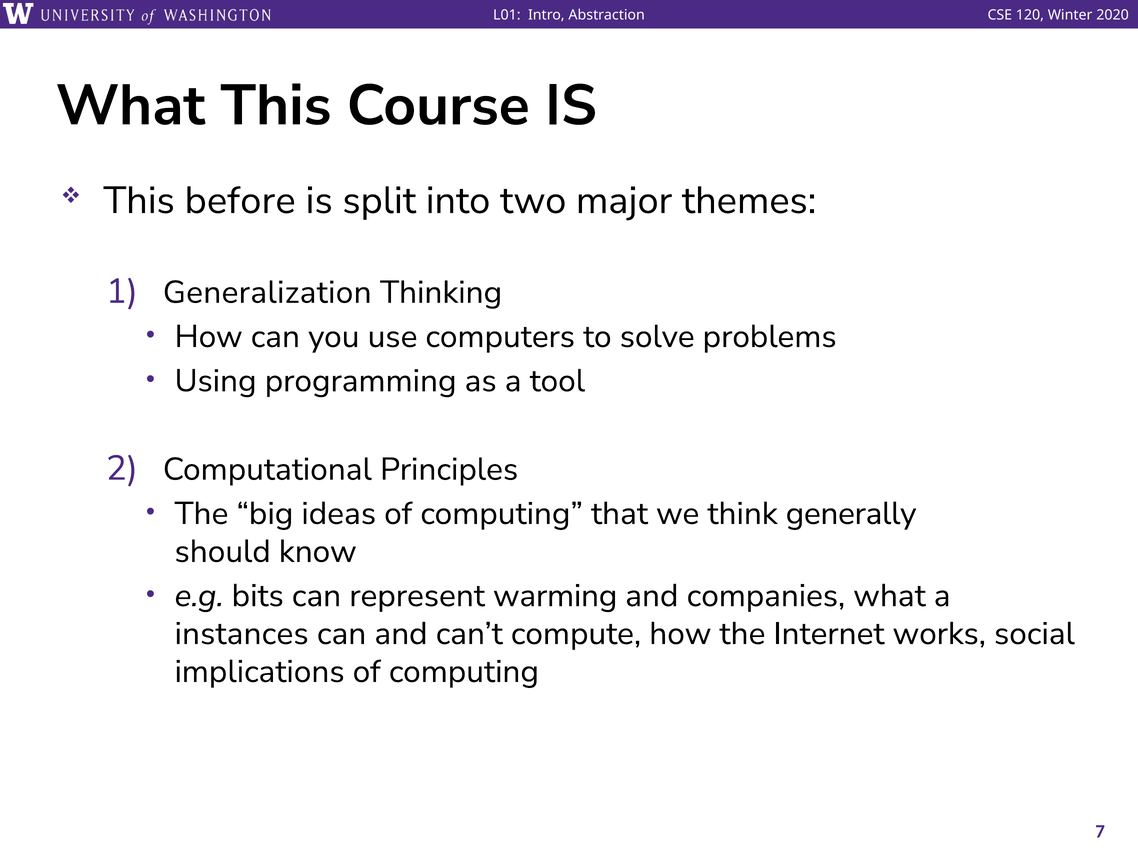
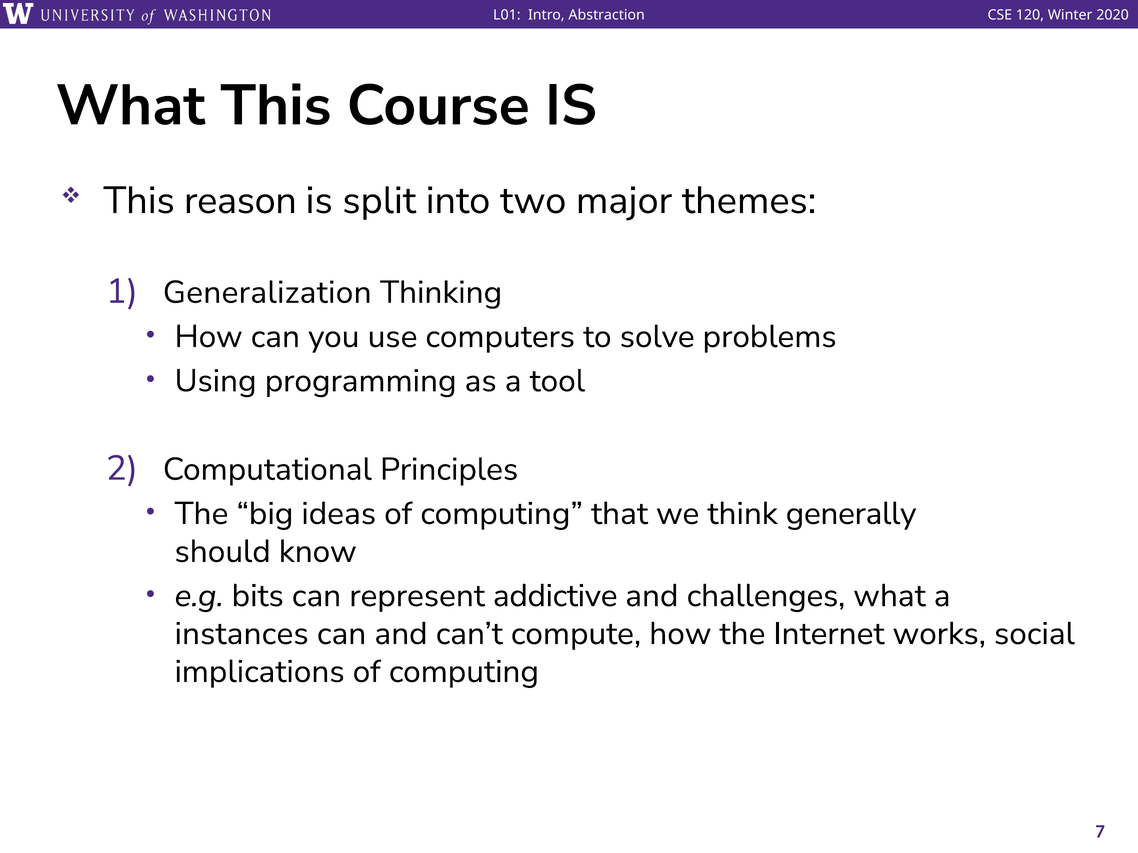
before: before -> reason (240, 201)
warming: warming -> addictive (555, 596)
companies: companies -> challenges (766, 596)
